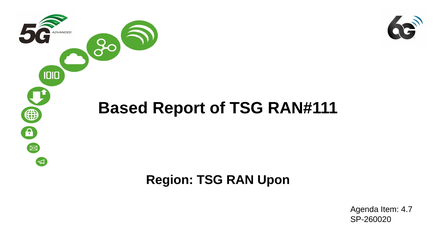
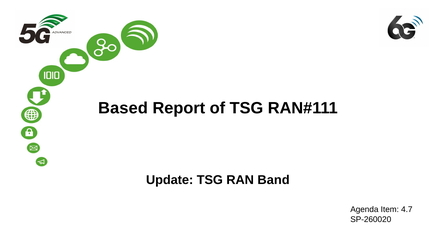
Region: Region -> Update (170, 180)
Upon: Upon -> Band (274, 180)
